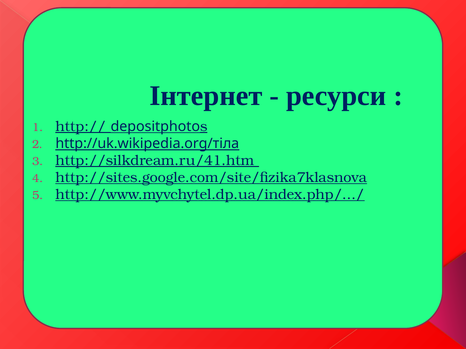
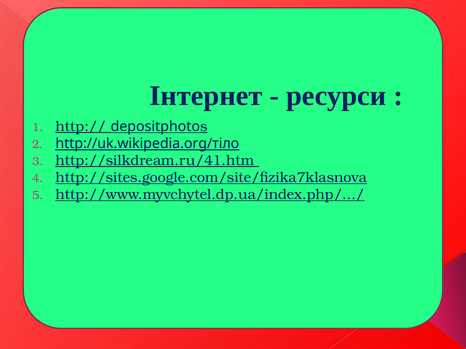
http://uk.wikipedia.org/тіла: http://uk.wikipedia.org/тіла -> http://uk.wikipedia.org/тіло (147, 144)
